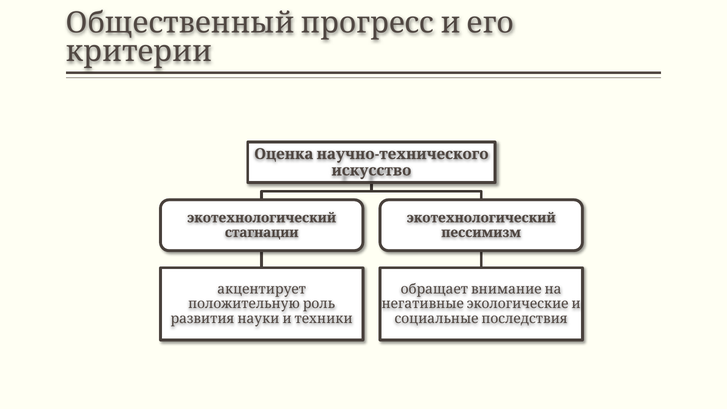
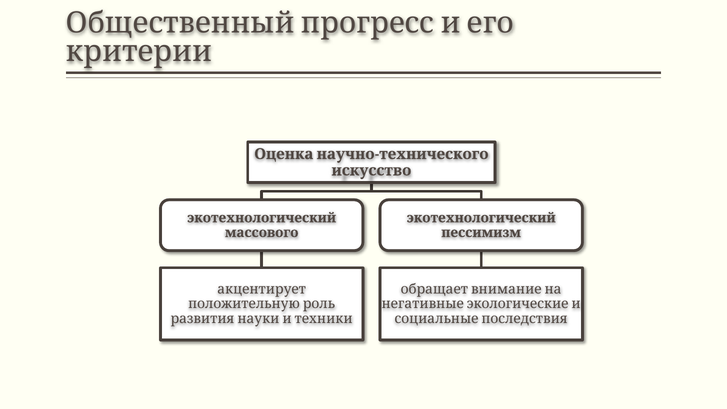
стагнации: стагнации -> массового (262, 232)
